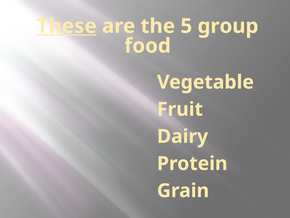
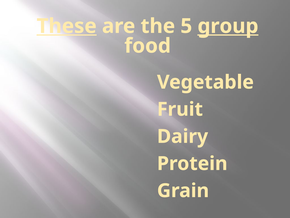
group underline: none -> present (228, 26)
